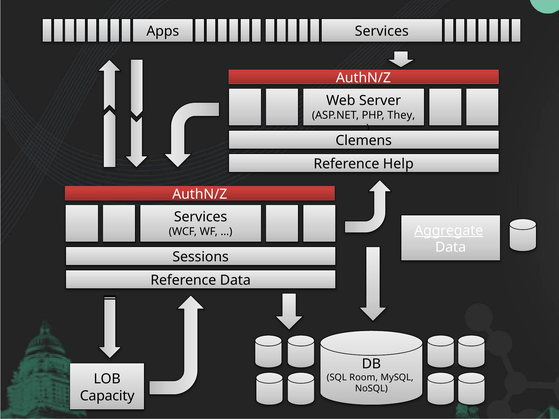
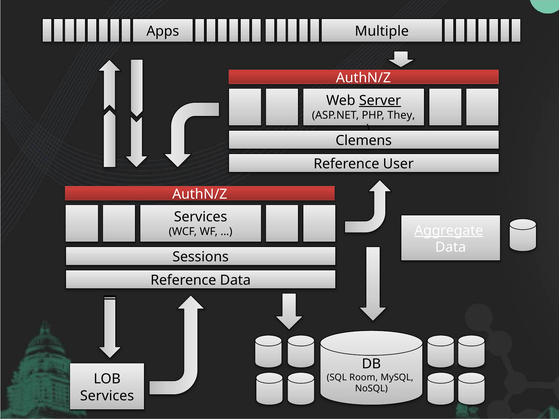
Services: Services -> Multiple (382, 31)
Server underline: none -> present (380, 101)
Help: Help -> User (398, 164)
Capacity: Capacity -> Services (107, 396)
